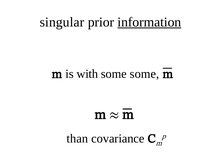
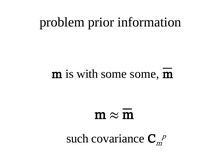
singular: singular -> problem (62, 22)
information underline: present -> none (149, 22)
than: than -> such (77, 138)
